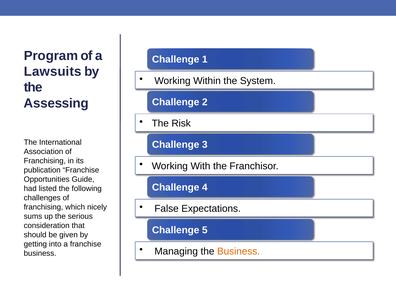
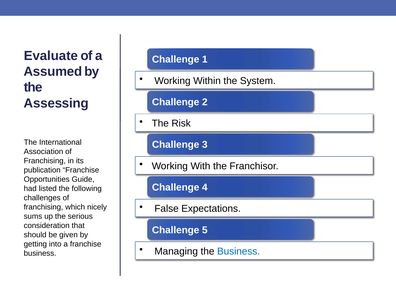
Program: Program -> Evaluate (51, 56)
Lawsuits: Lawsuits -> Assumed (53, 72)
Business colour: orange -> blue (239, 251)
